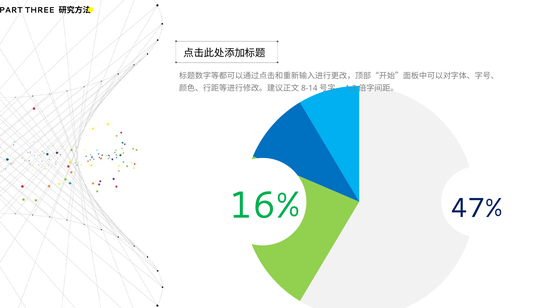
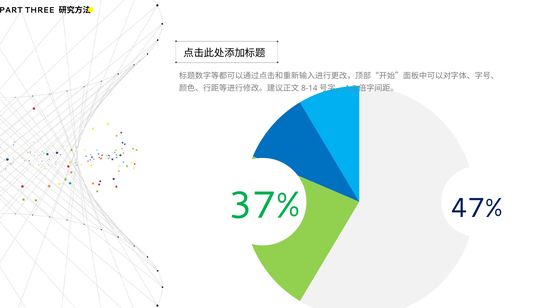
16%: 16% -> 37% (265, 205)
